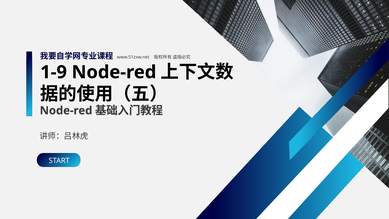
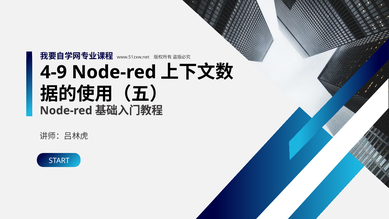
1-9: 1-9 -> 4-9 (54, 72)
